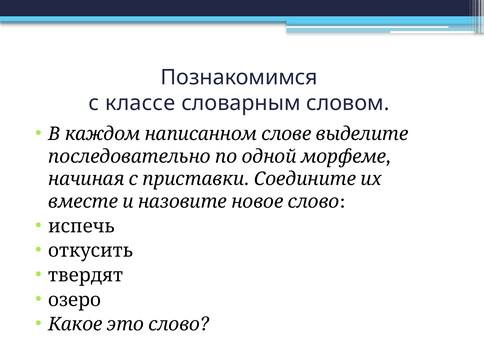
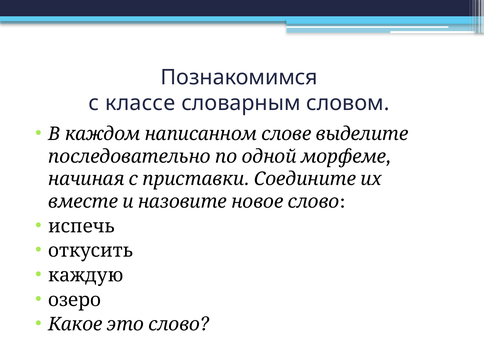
твердят: твердят -> каждую (86, 275)
